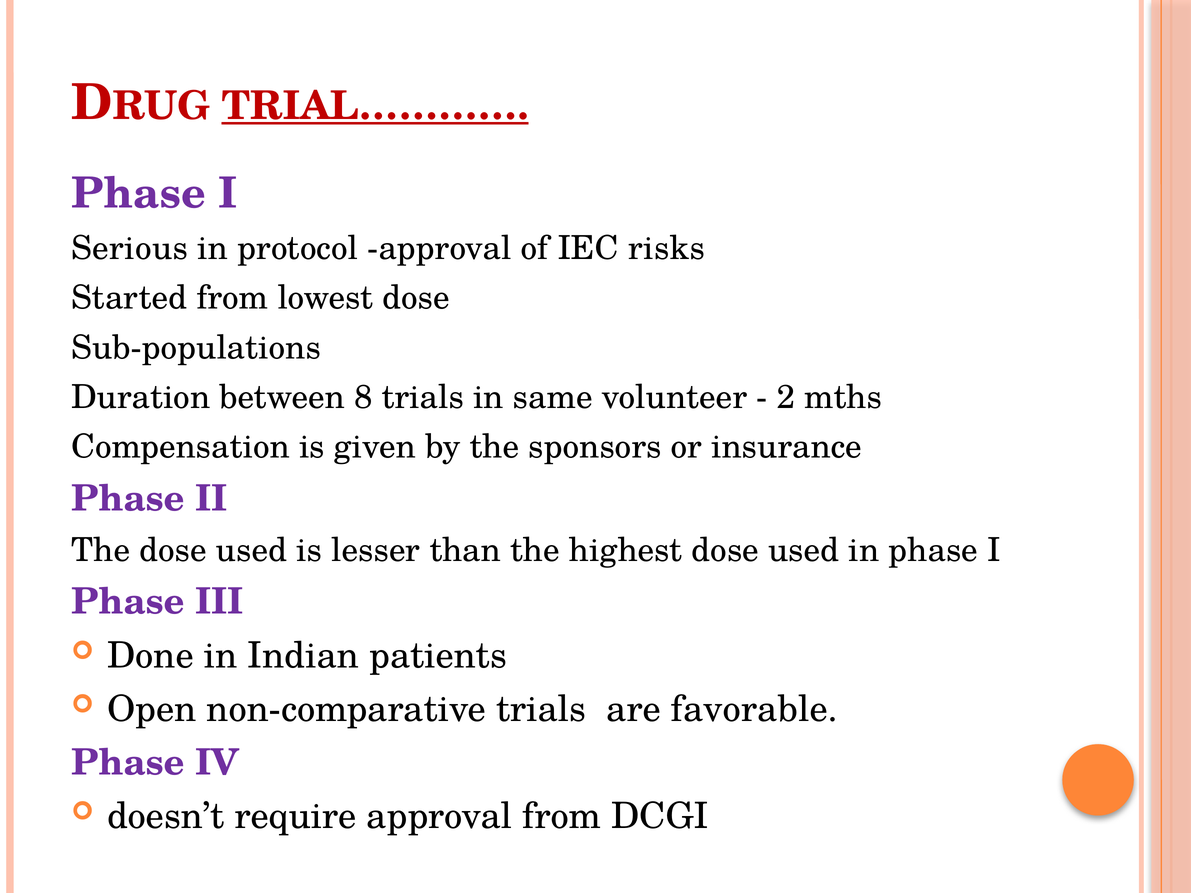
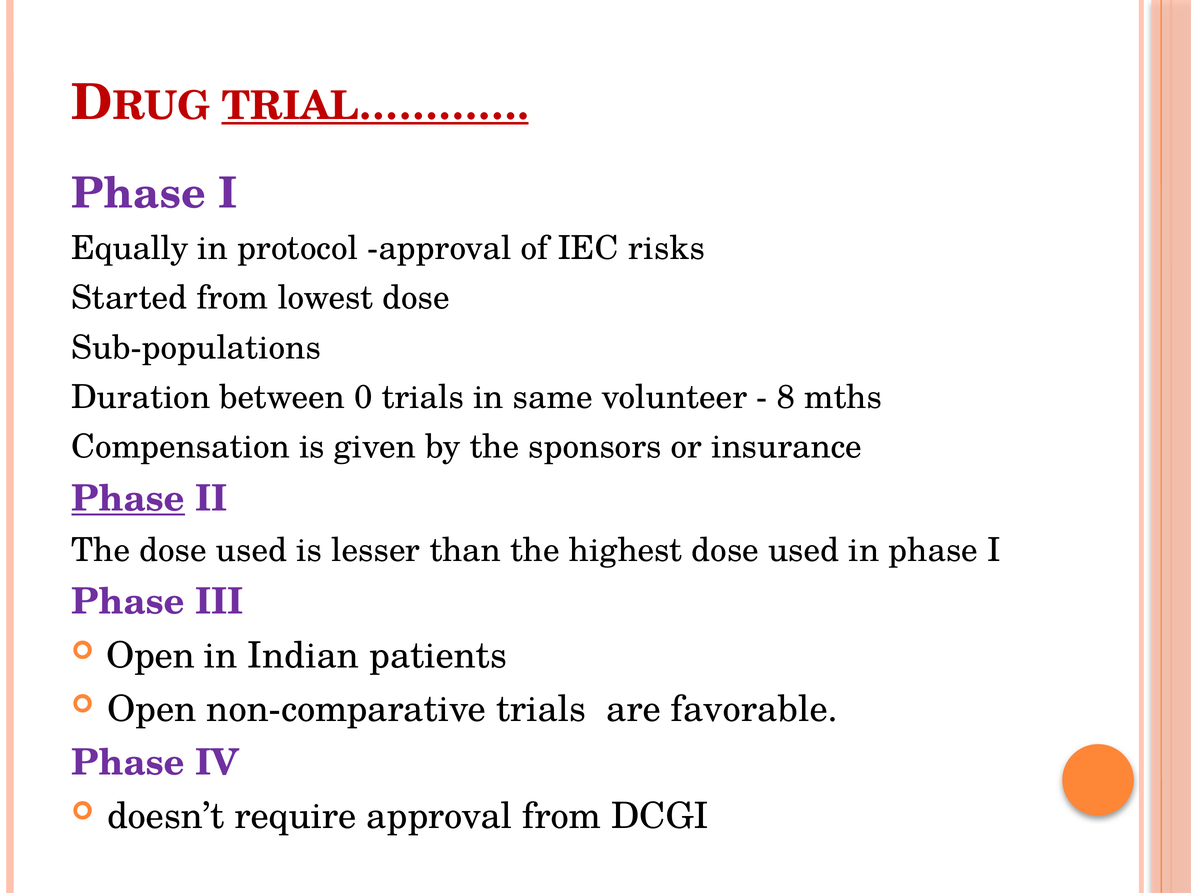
Serious: Serious -> Equally (130, 248)
8: 8 -> 0 (363, 397)
2: 2 -> 8 (786, 397)
Phase underline: none -> present (128, 499)
Done: Done -> Open (151, 656)
